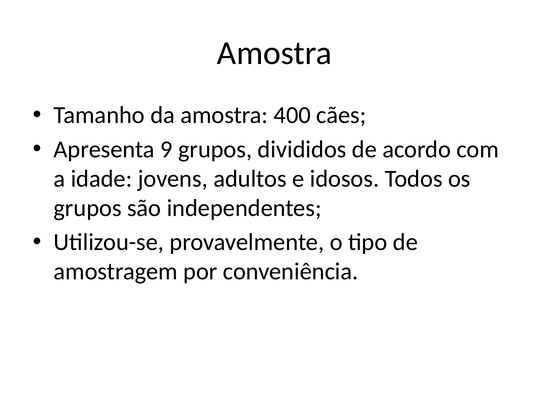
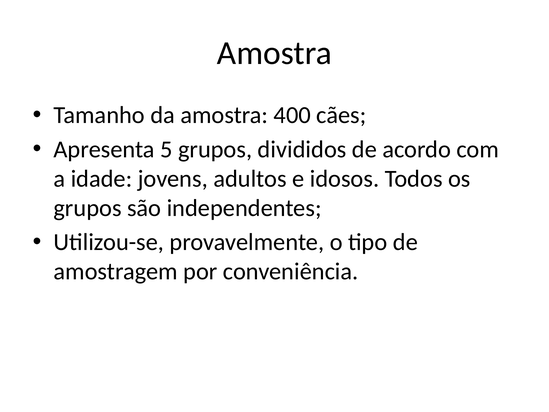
9: 9 -> 5 (166, 149)
